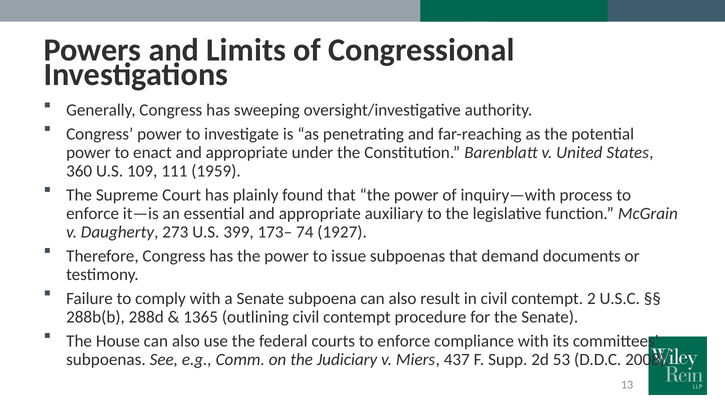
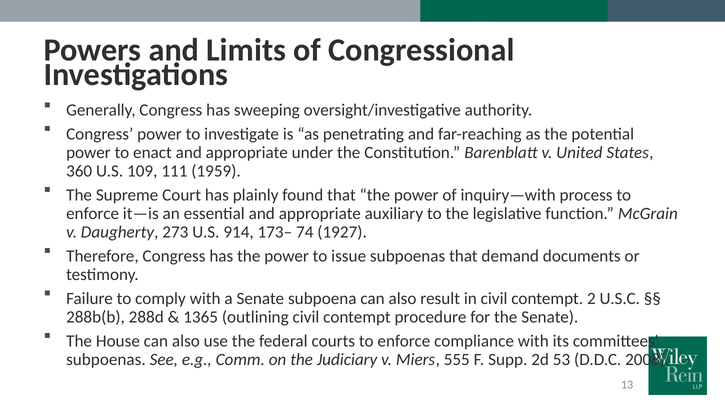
399: 399 -> 914 (239, 232)
437: 437 -> 555 (457, 359)
